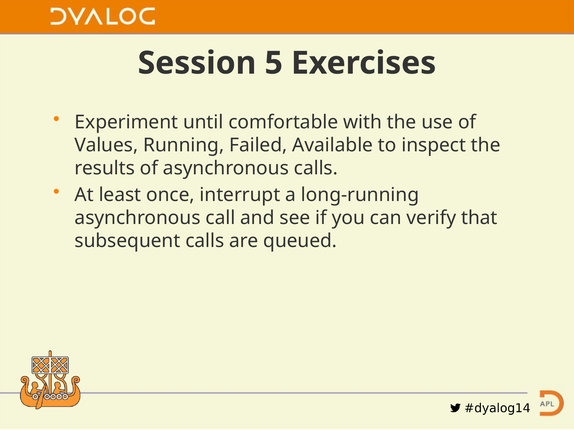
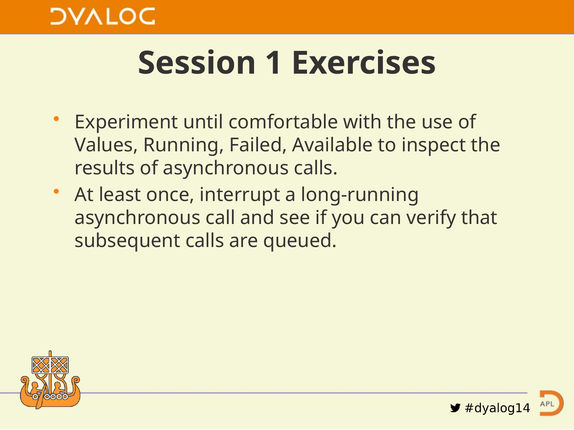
5: 5 -> 1 (274, 63)
